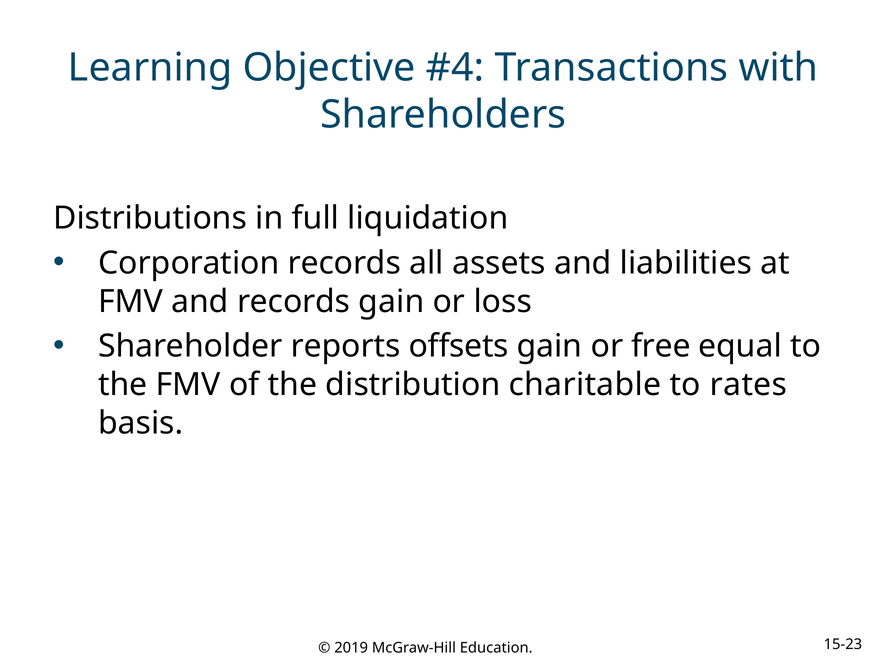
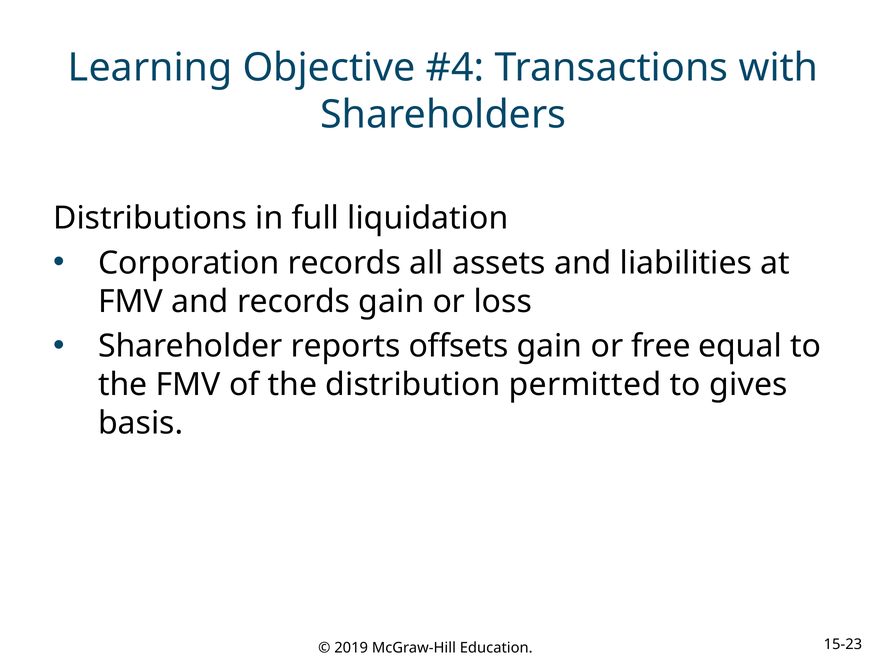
charitable: charitable -> permitted (585, 385)
rates: rates -> gives (748, 385)
